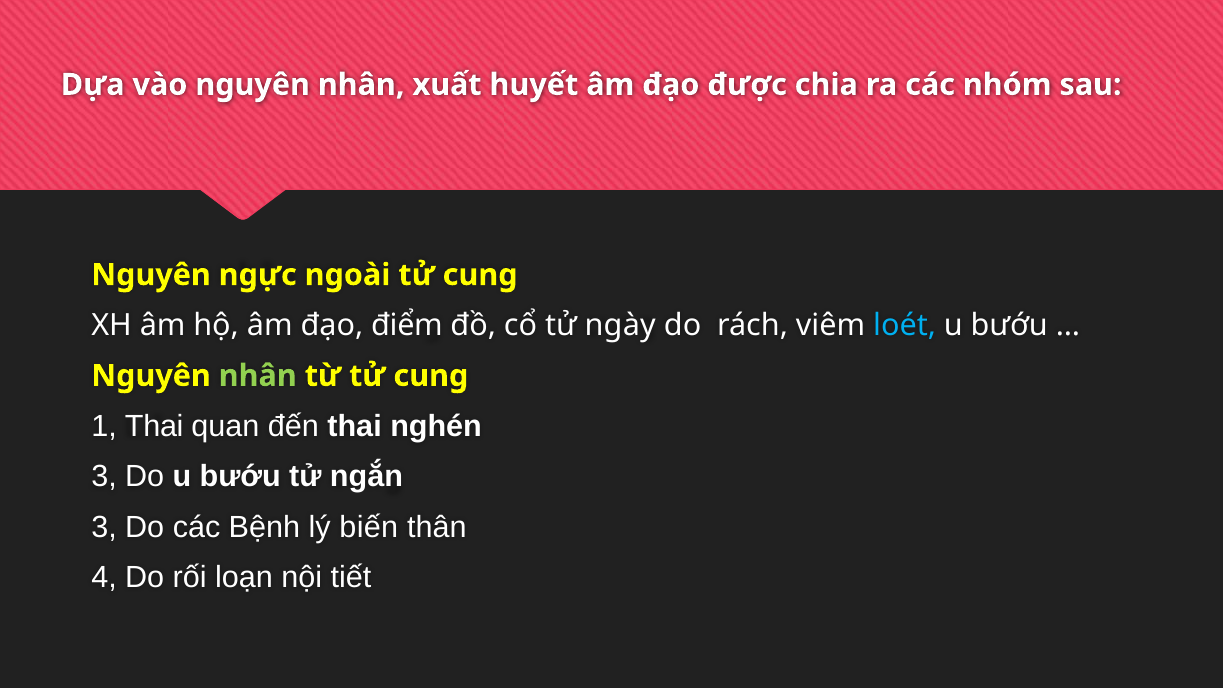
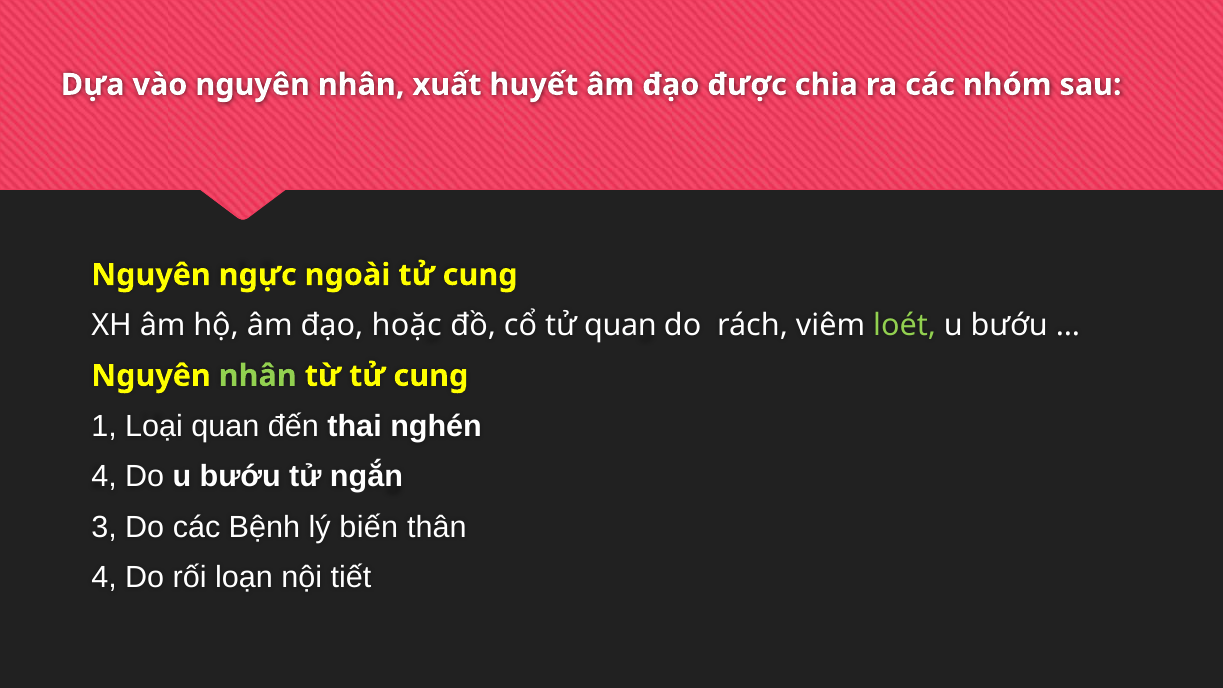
điểm: điểm -> hoặc (407, 325)
tử ngày: ngày -> quan (620, 325)
loét colour: light blue -> light green (905, 325)
1 Thai: Thai -> Loại (154, 426)
3: 3 -> 4 (104, 477)
